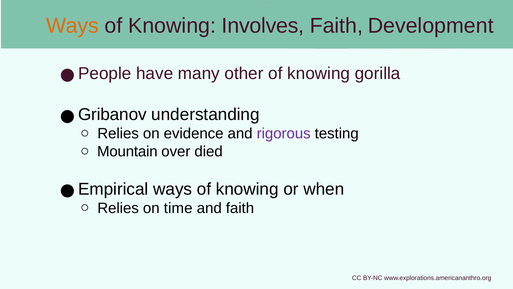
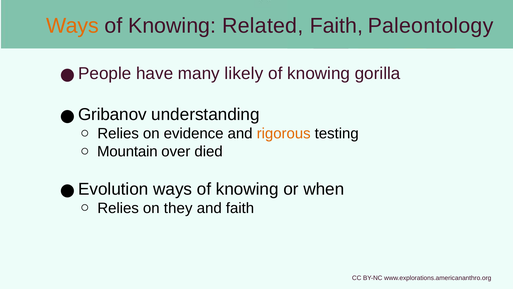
Involves: Involves -> Related (263, 26)
Development: Development -> Paleontology (431, 26)
other: other -> likely (244, 73)
rigorous colour: purple -> orange (284, 133)
Empirical: Empirical -> Evolution (113, 189)
time: time -> they (178, 208)
